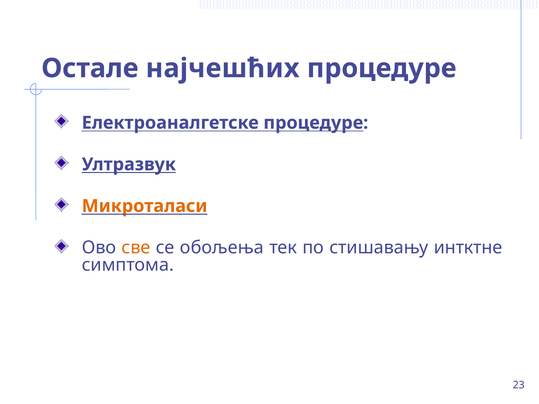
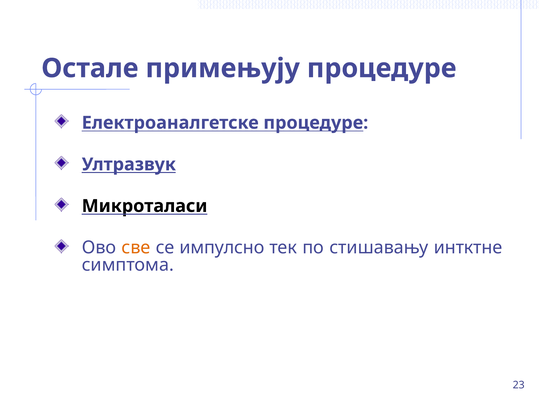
најчешћих: најчешћих -> примењују (223, 68)
Микроталаси colour: orange -> black (145, 206)
обољења: обољења -> импулсно (222, 248)
